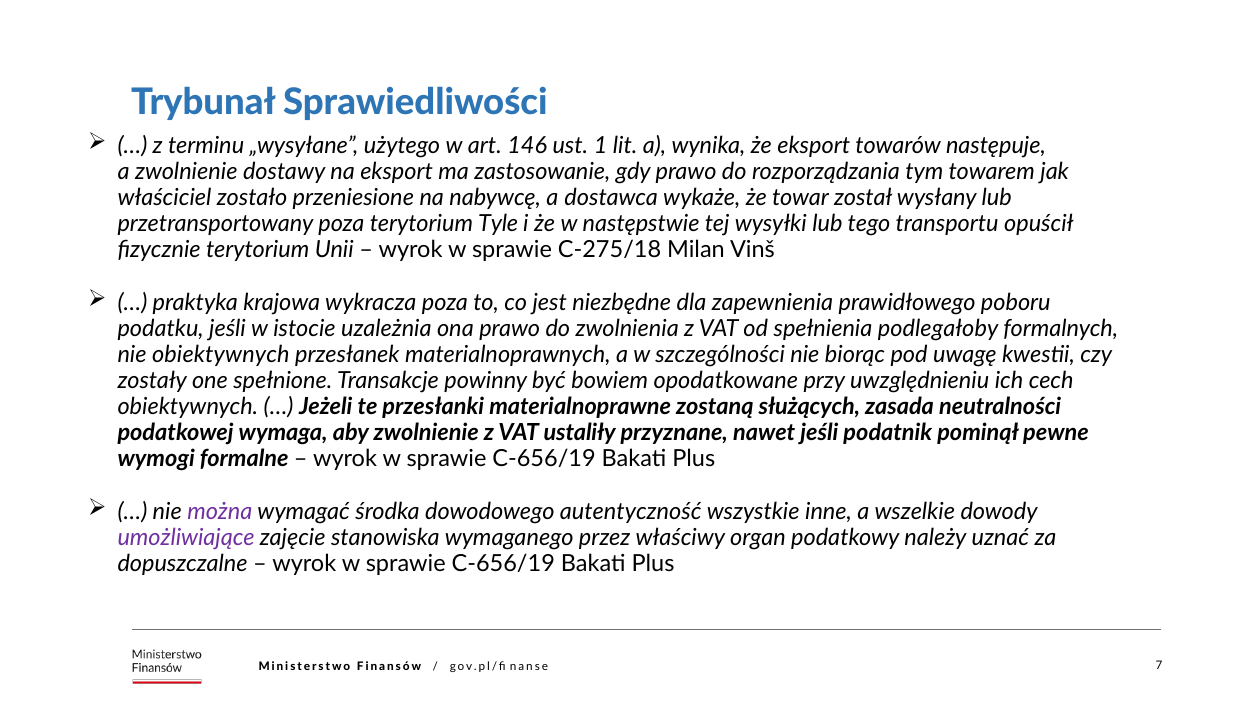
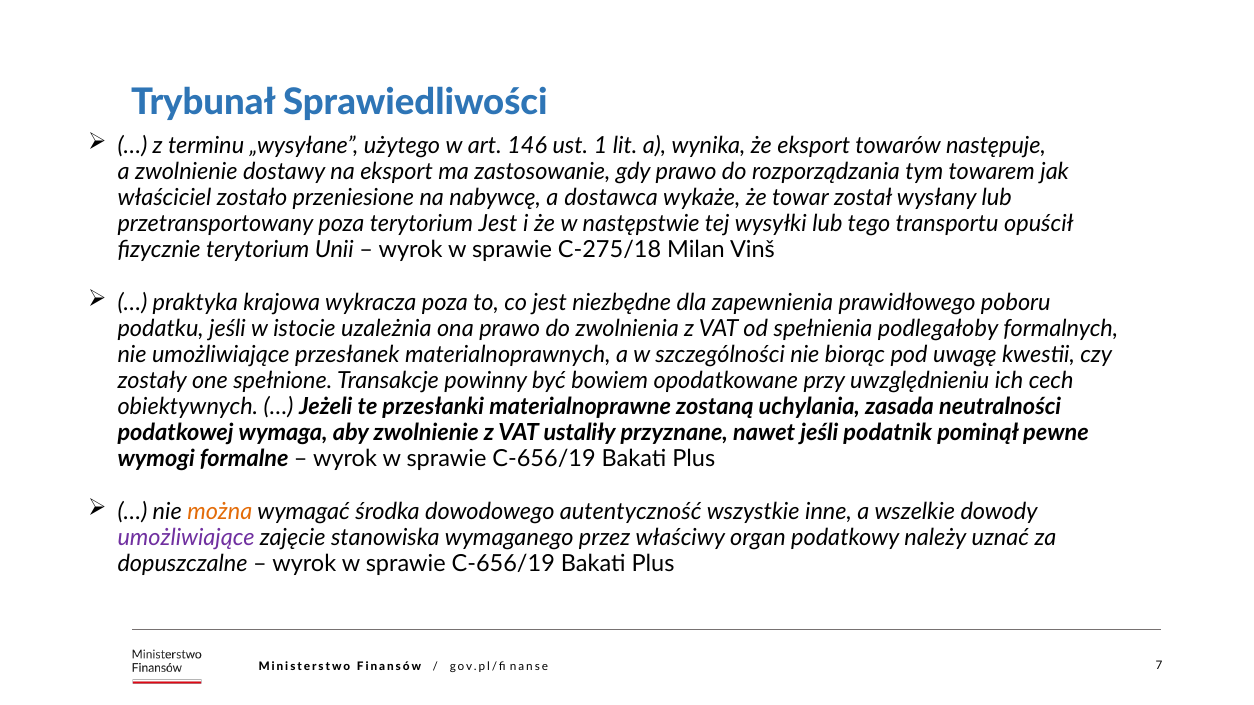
terytorium Tyle: Tyle -> Jest (498, 224)
nie obiektywnych: obiektywnych -> umożliwiające (221, 355)
służących: służących -> uchylania (809, 407)
można colour: purple -> orange (220, 512)
